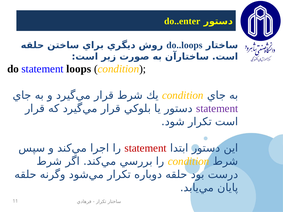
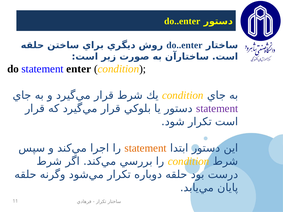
do..loops: do..loops -> do..enter (184, 45)
loops: loops -> enter (79, 69)
statement colour: red -> orange (146, 148)
